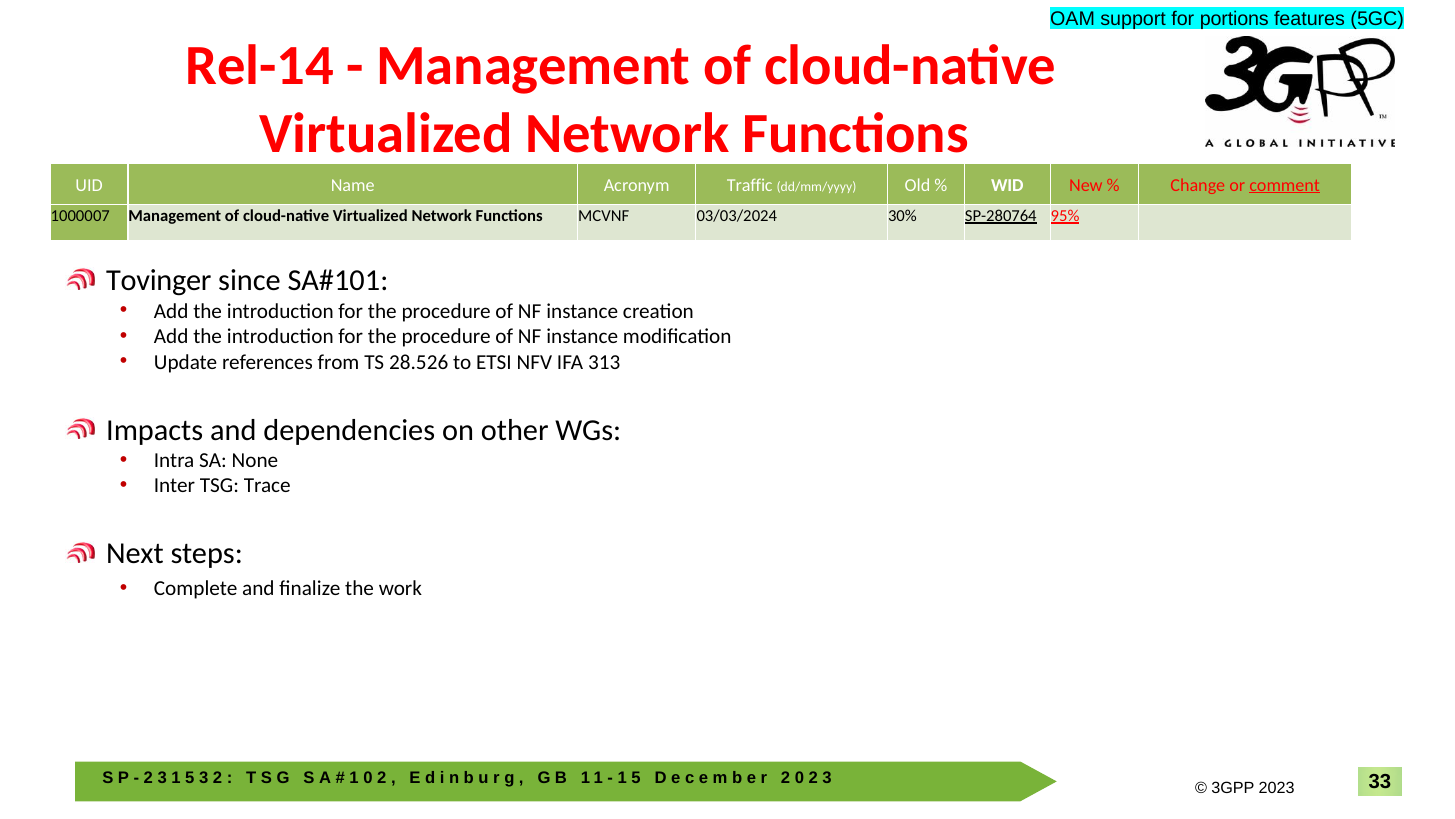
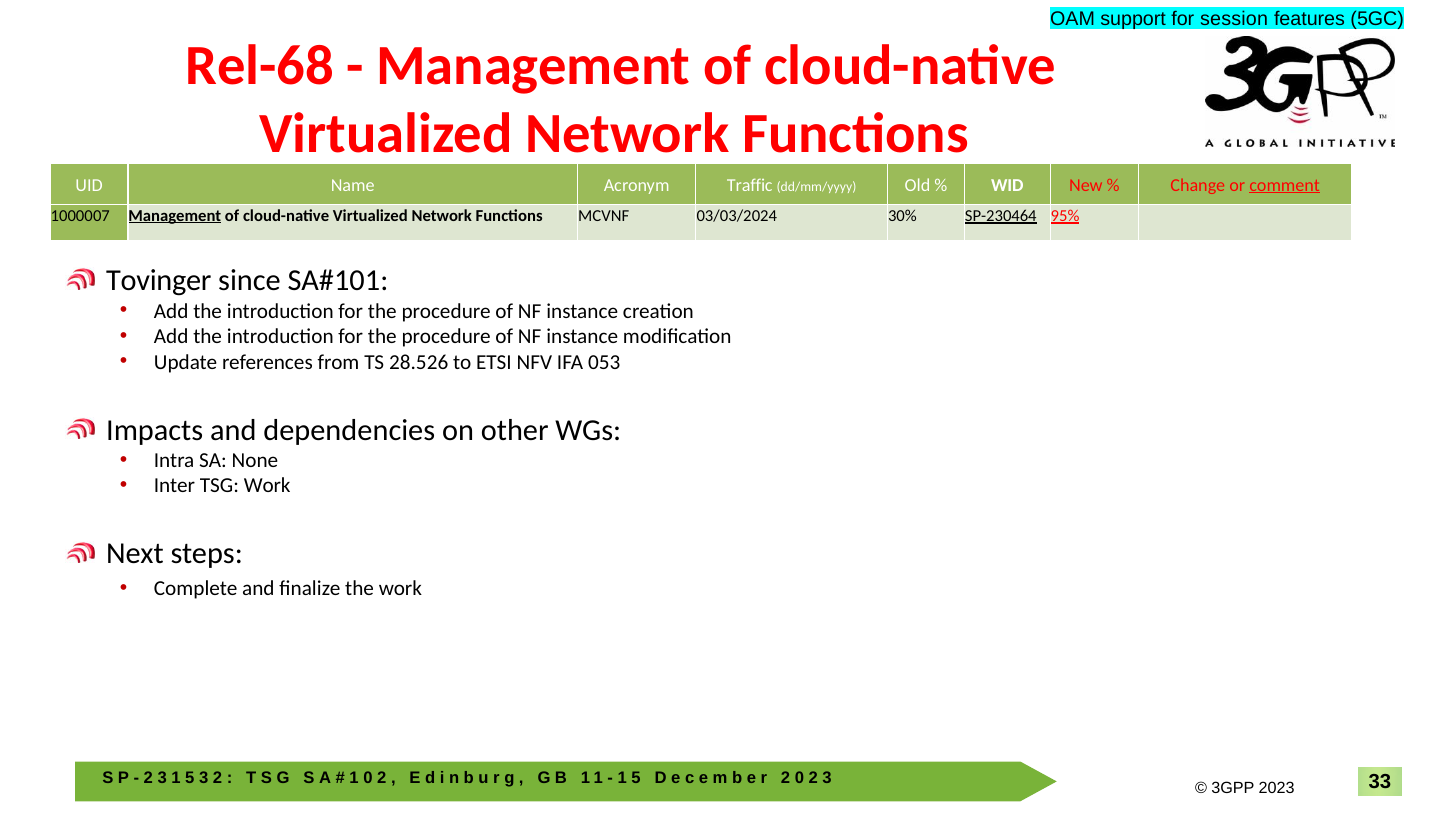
portions: portions -> session (1234, 19)
Rel-14: Rel-14 -> Rel-68 (260, 65)
Management underline: none -> present (175, 215)
SP-280764: SP-280764 -> SP-230464 (1001, 215)
313: 313 -> 053 (604, 362)
TSG Trace: Trace -> Work (267, 486)
